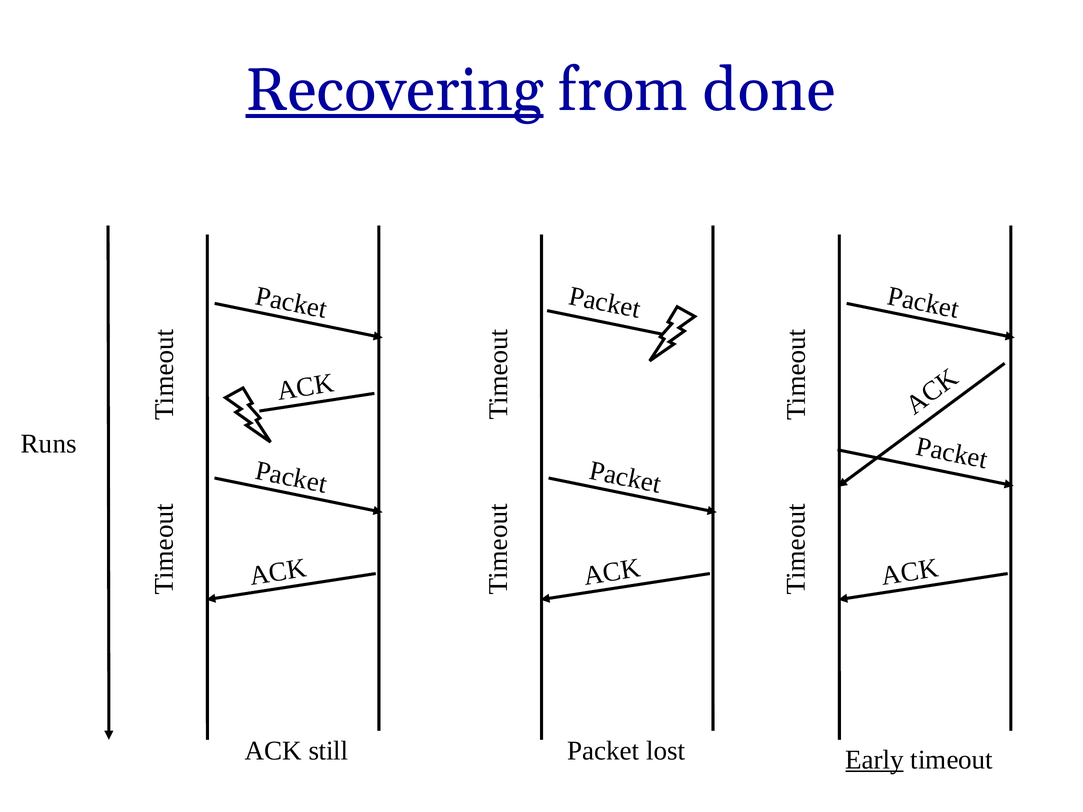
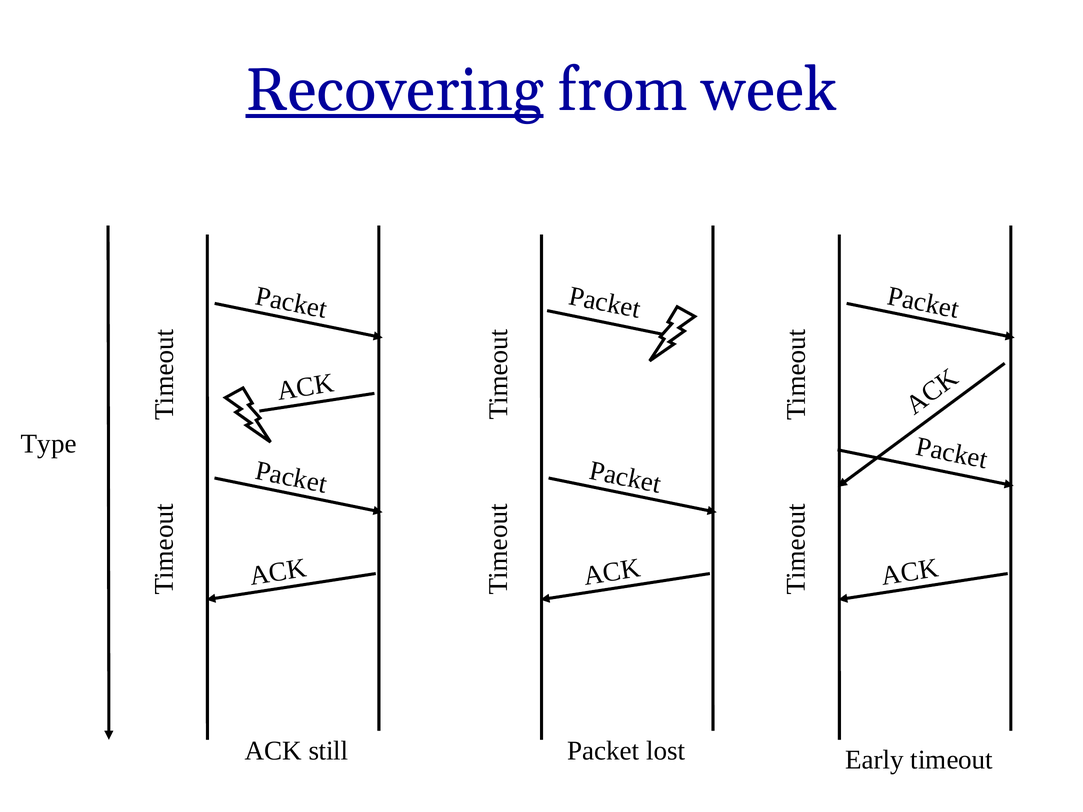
done: done -> week (769, 90)
Runs: Runs -> Type (49, 444)
Early underline: present -> none (874, 760)
